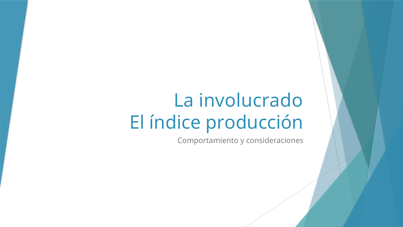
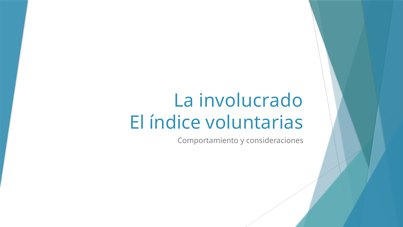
producción: producción -> voluntarias (254, 123)
